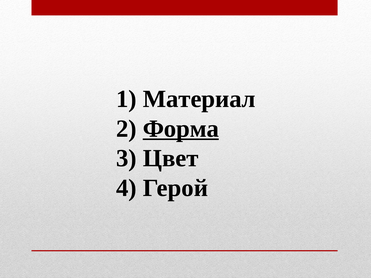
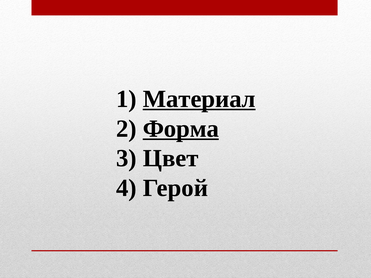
Материал underline: none -> present (199, 99)
